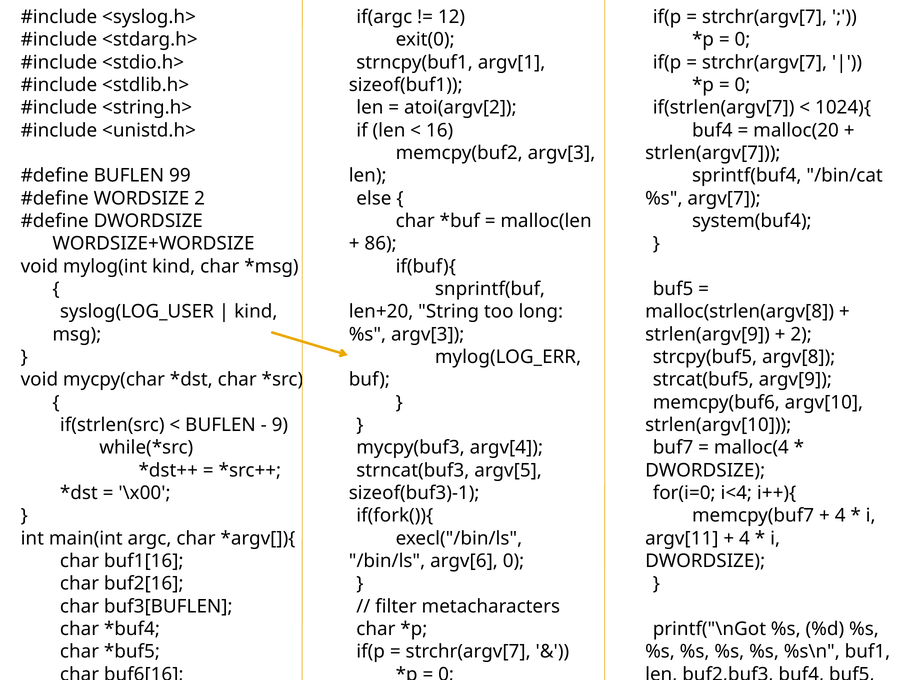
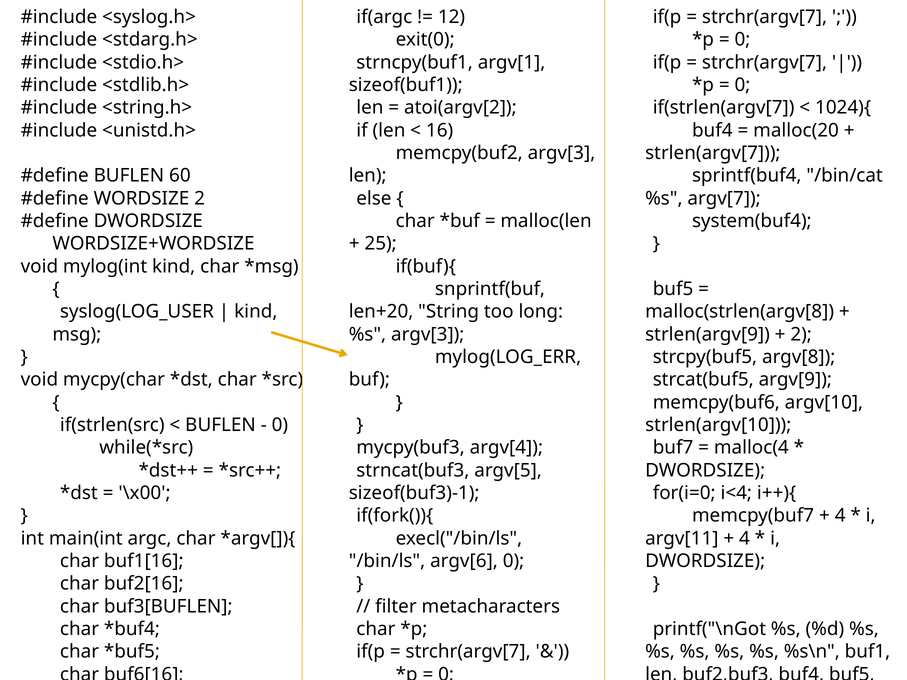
99: 99 -> 60 (180, 176)
86: 86 -> 25 (381, 244)
9: 9 -> 0 (280, 425)
